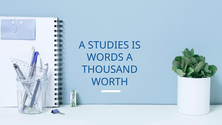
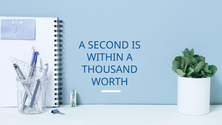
STUDIES: STUDIES -> SECOND (108, 45)
WORDS: WORDS -> WITHIN (105, 57)
